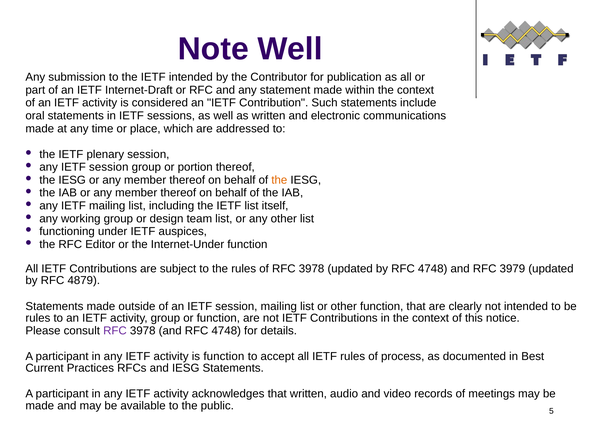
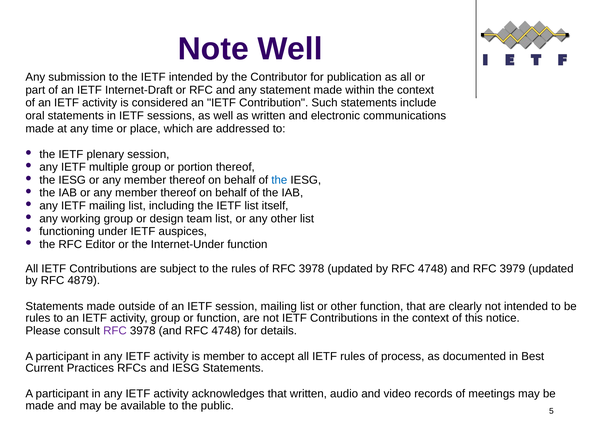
any IETF session: session -> multiple (109, 167)
the colour: orange -> blue (279, 180)
is function: function -> member (224, 356)
